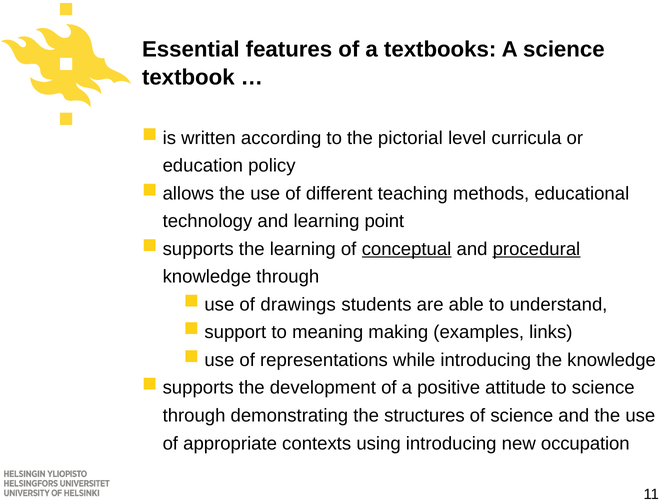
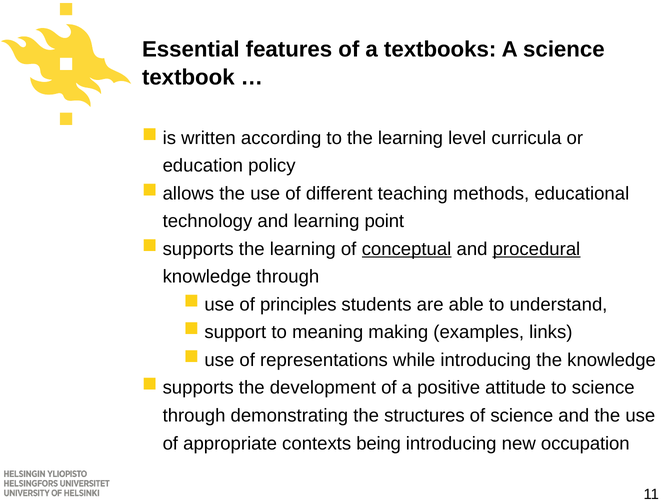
to the pictorial: pictorial -> learning (410, 138)
drawings: drawings -> principles (298, 305)
using: using -> being (379, 444)
